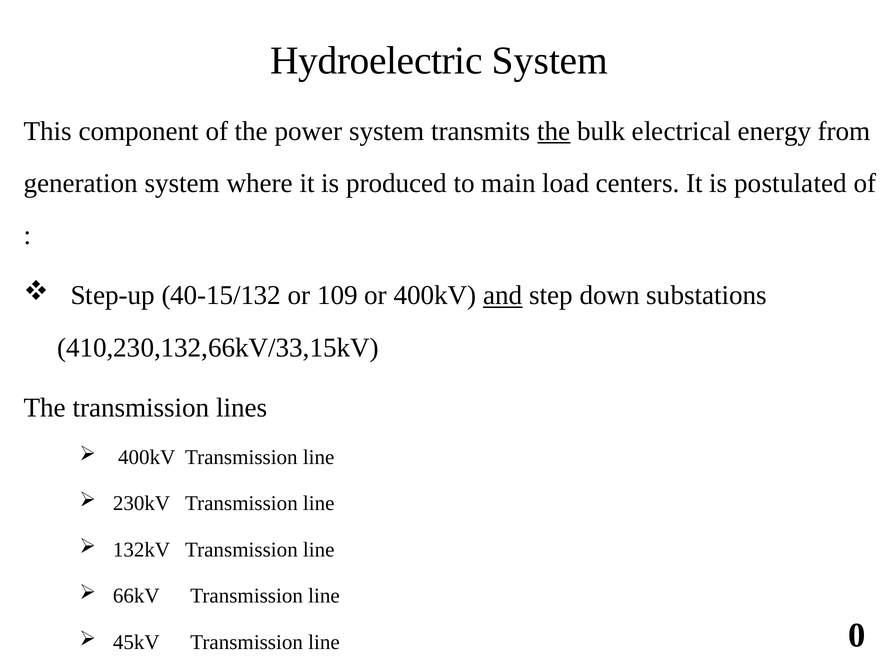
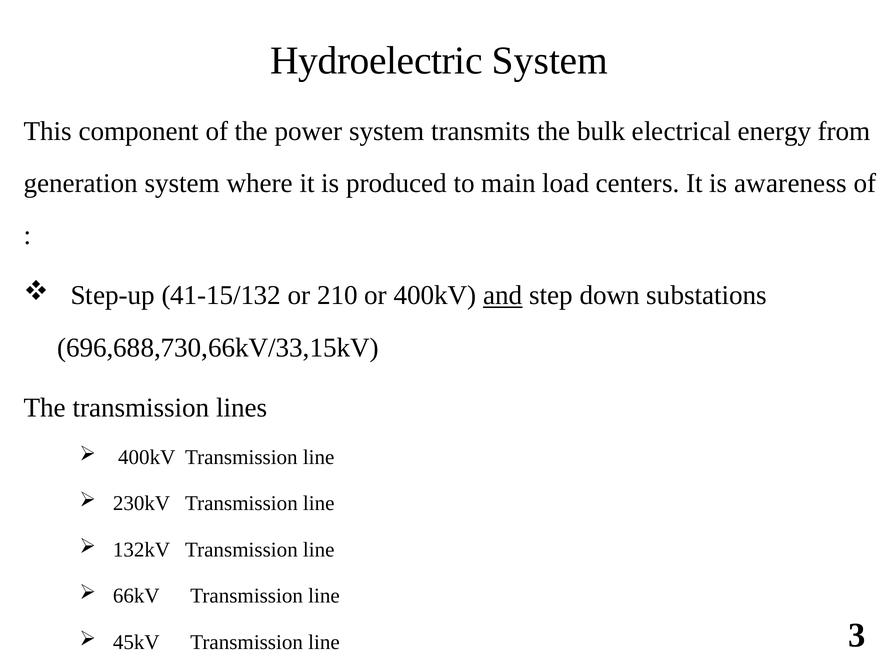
the underline: present -> none (554, 131)
postulated: postulated -> awareness (791, 183)
40-15/132: 40-15/132 -> 41-15/132 (221, 295)
109: 109 -> 210 (337, 295)
410,230,132,66kV/33,15kV: 410,230,132,66kV/33,15kV -> 696,688,730,66kV/33,15kV (218, 347)
0: 0 -> 3 (857, 635)
